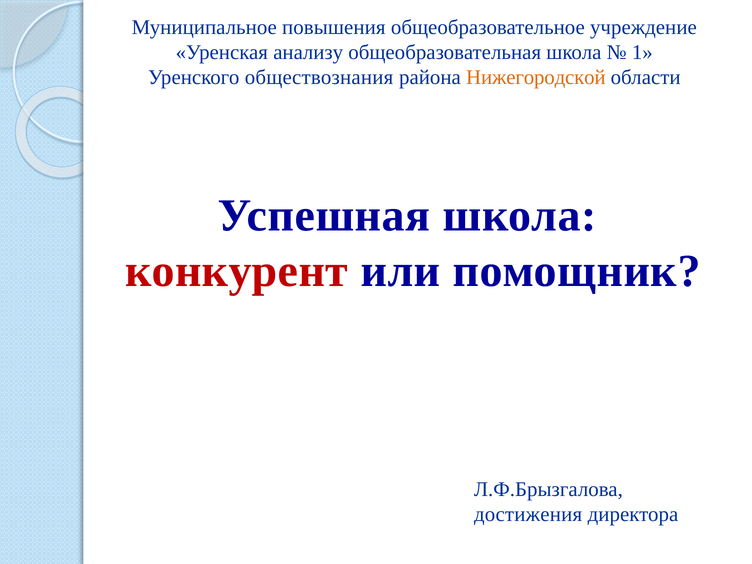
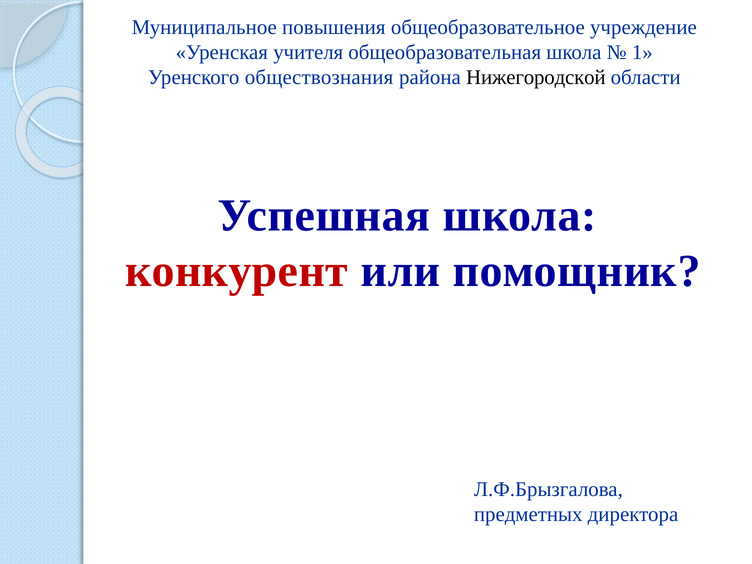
анализу: анализу -> учителя (308, 52)
Нижегородской colour: orange -> black (536, 77)
достижения: достижения -> предметных (528, 514)
